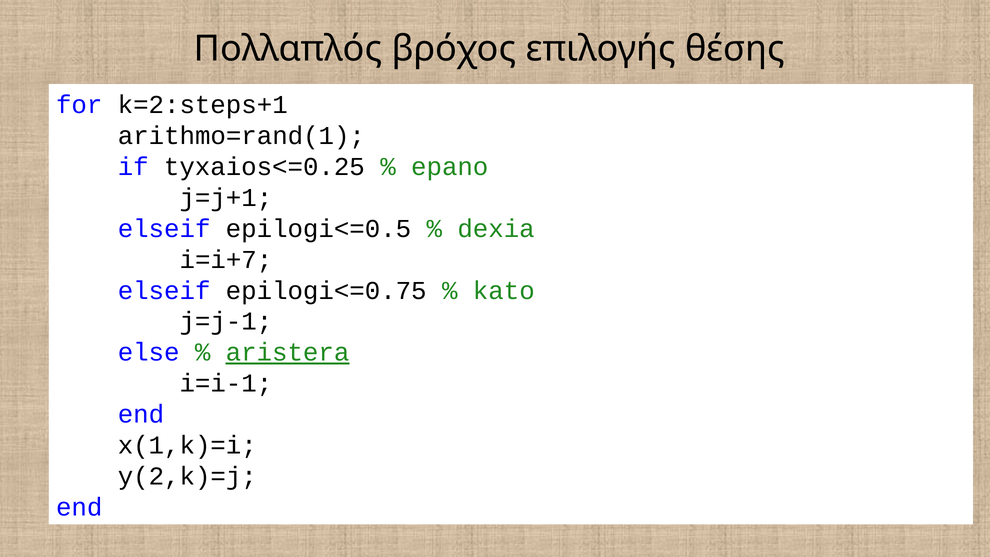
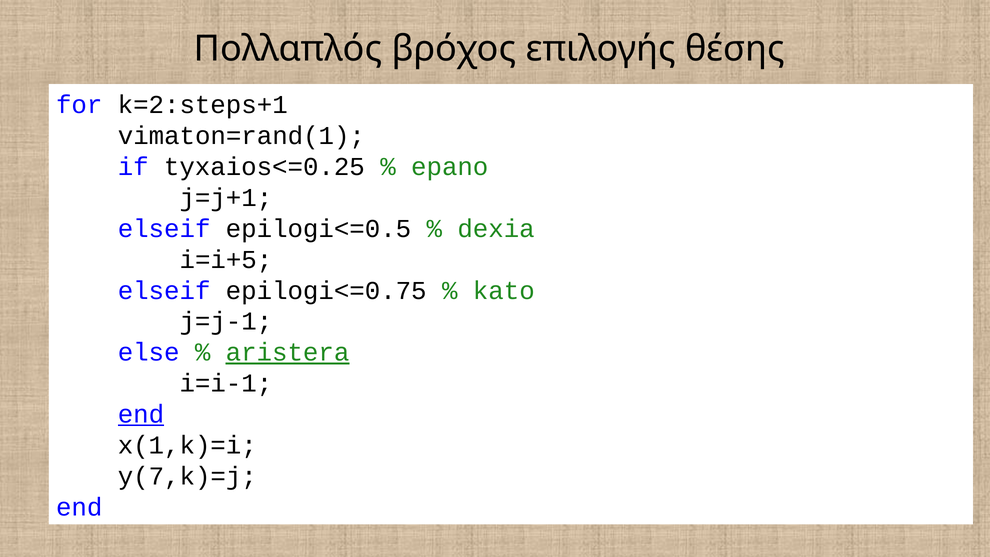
arithmo=rand(1: arithmo=rand(1 -> vimaton=rand(1 (241, 136)
i=i+7: i=i+7 -> i=i+5 (226, 260)
end underline: none -> present (141, 414)
y(2,k)=j: y(2,k)=j -> y(7,k)=j (187, 476)
